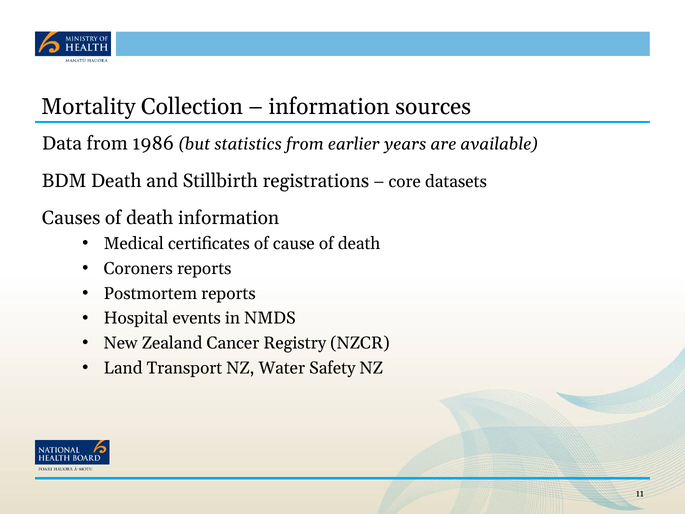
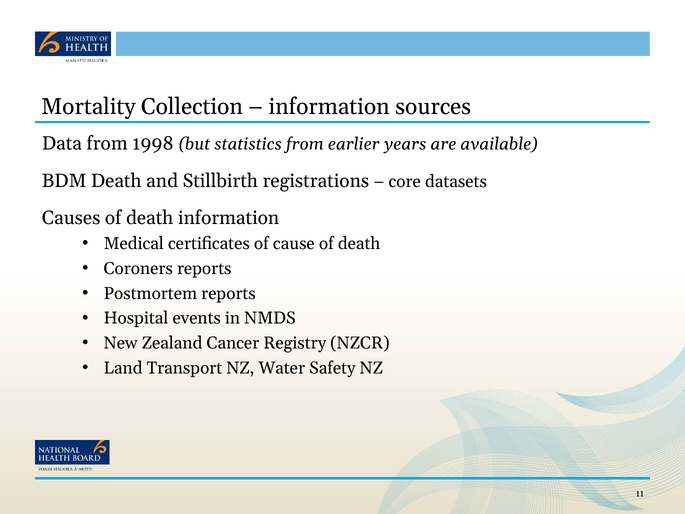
1986: 1986 -> 1998 (153, 144)
